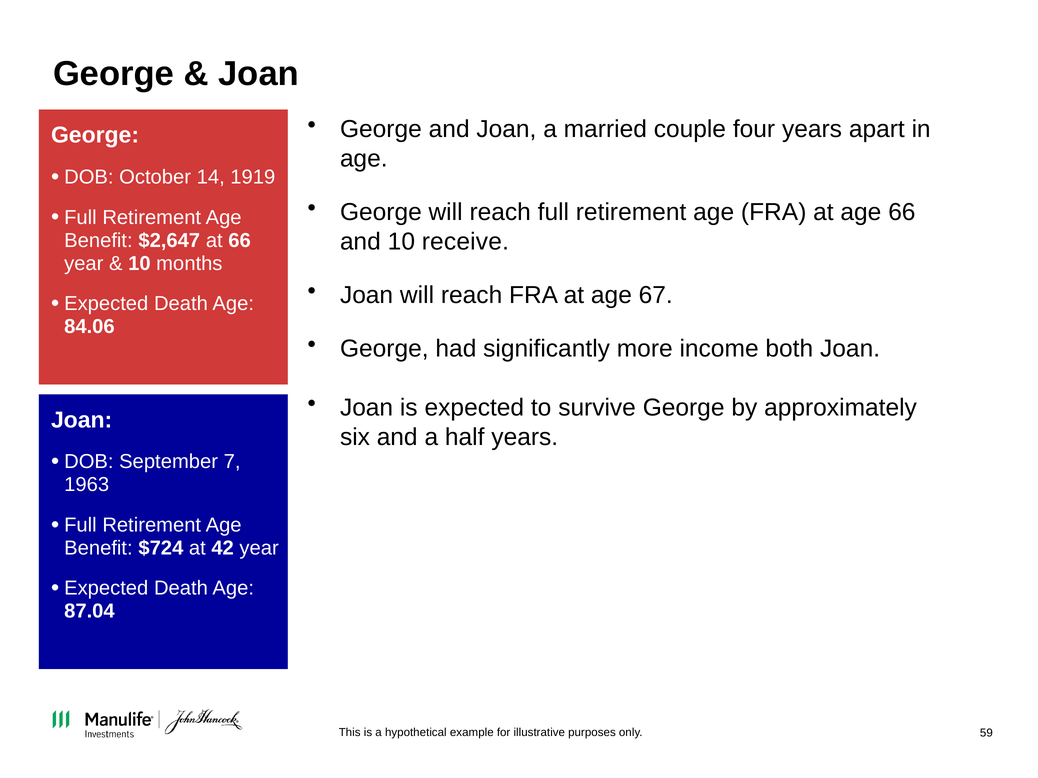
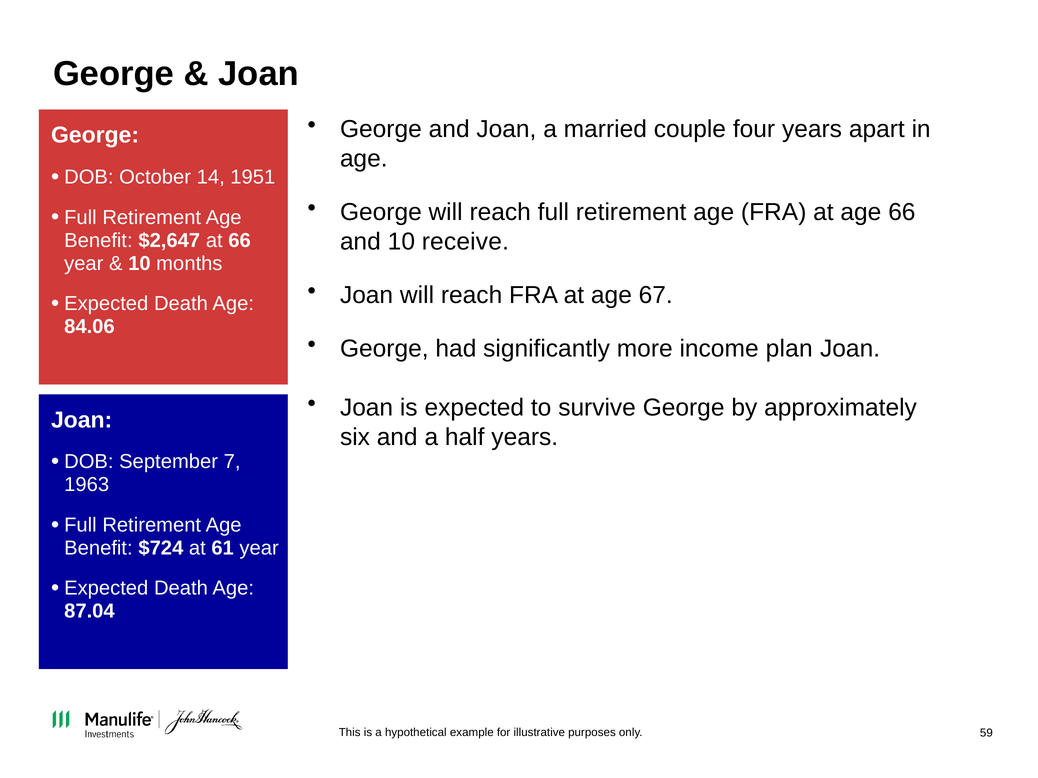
1919: 1919 -> 1951 (253, 177)
both: both -> plan (789, 349)
42: 42 -> 61 (223, 548)
